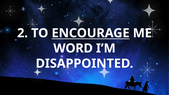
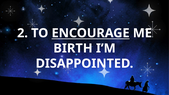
WORD: WORD -> BIRTH (73, 48)
